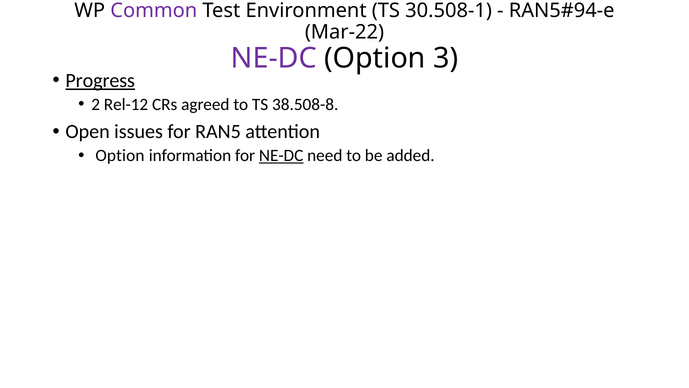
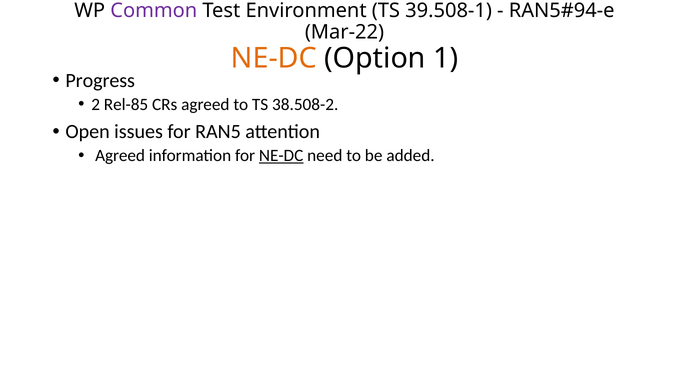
30.508-1: 30.508-1 -> 39.508-1 (449, 10)
NE-DC colour: purple -> orange (274, 58)
3: 3 -> 1 (446, 58)
Progress underline: present -> none (100, 81)
Rel-12: Rel-12 -> Rel-85 (126, 104)
38.508-8: 38.508-8 -> 38.508-2 (305, 104)
Option: Option -> Agreed (120, 155)
